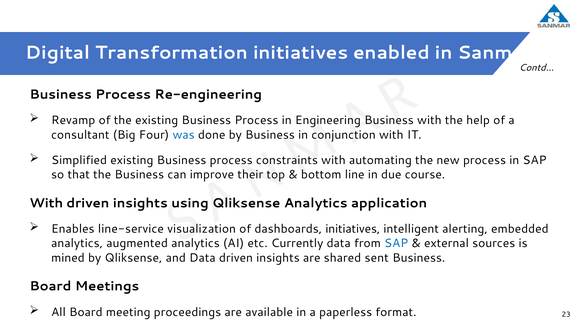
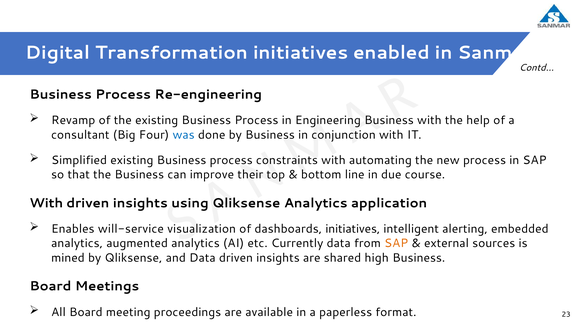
line-service: line-service -> will-service (131, 229)
SAP colour: blue -> orange (396, 243)
sent: sent -> high (377, 257)
